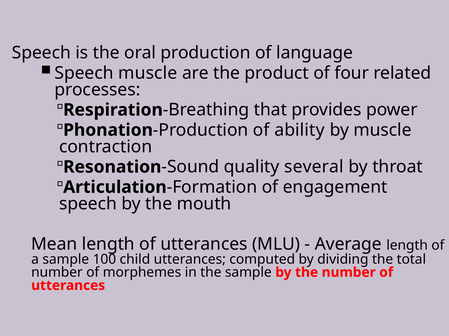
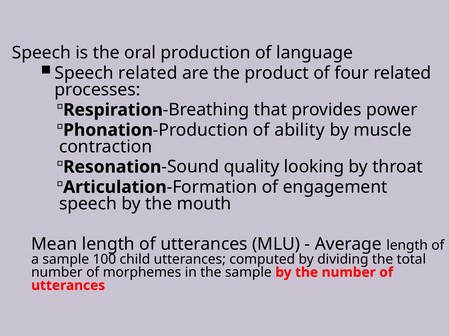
Speech muscle: muscle -> related (148, 73)
several: several -> looking (314, 167)
